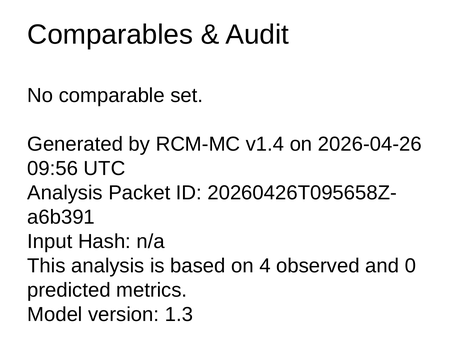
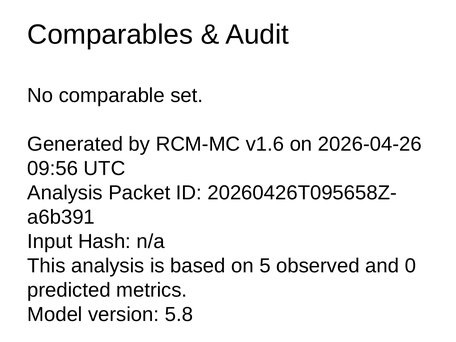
v1.4: v1.4 -> v1.6 (265, 144)
4: 4 -> 5 (265, 266)
1.3: 1.3 -> 5.8 (179, 315)
